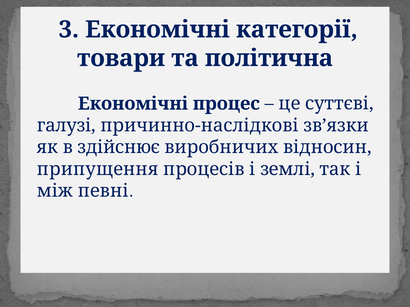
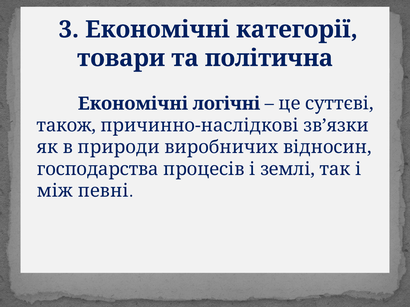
процес: процес -> логічні (226, 104)
галузі: галузі -> також (66, 126)
здійснює: здійснює -> природи (119, 148)
припущення: припущення -> господарства (98, 169)
